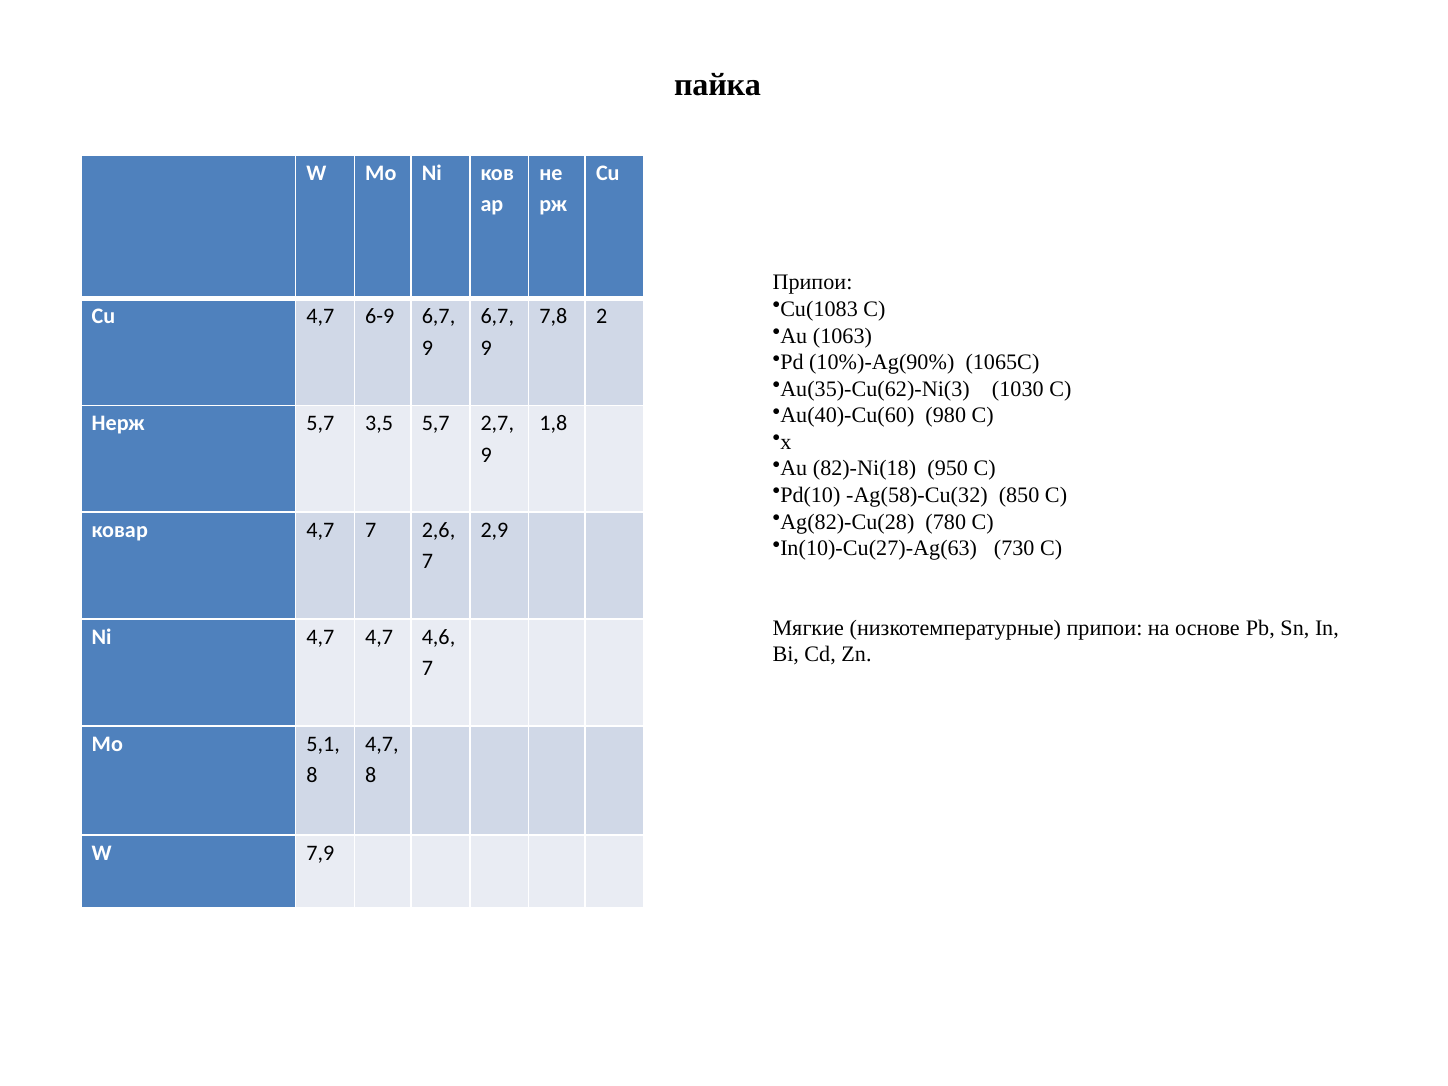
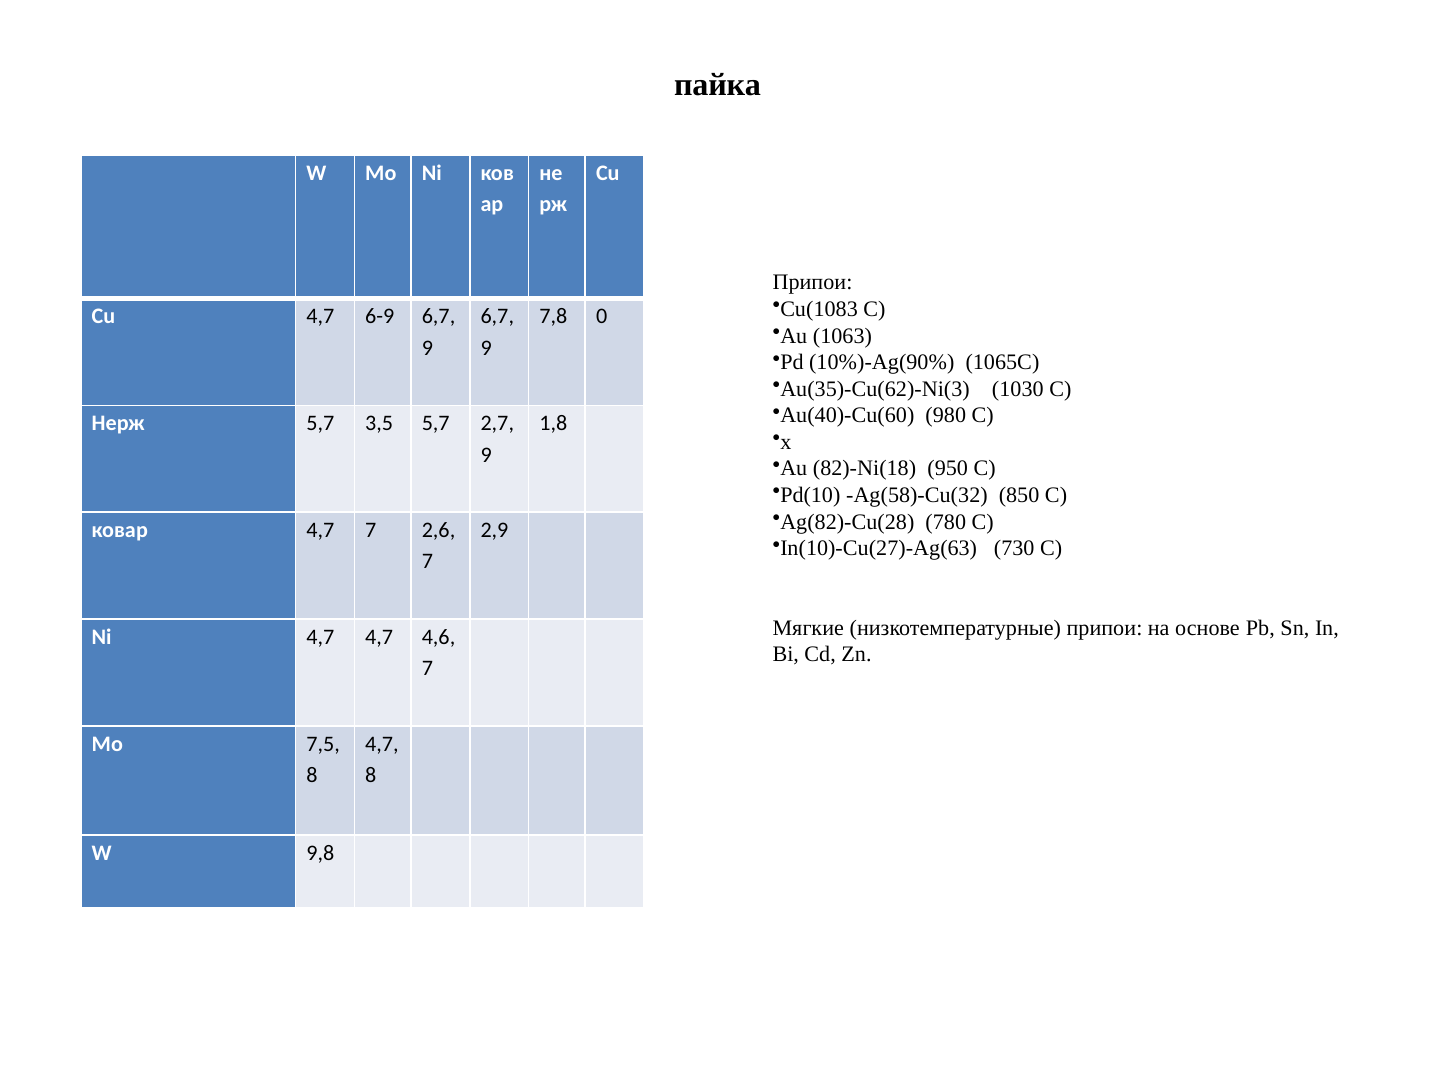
2: 2 -> 0 (602, 317)
5,1: 5,1 -> 7,5 (323, 744)
7,9: 7,9 -> 9,8 (320, 853)
